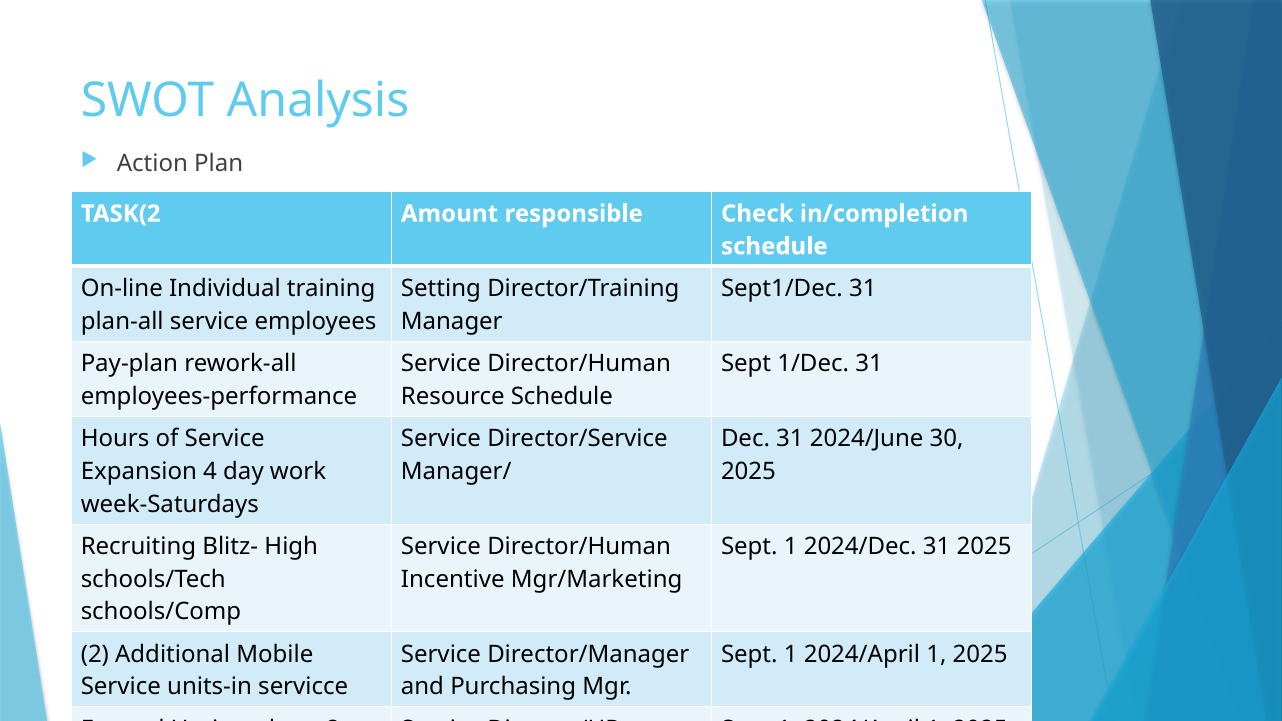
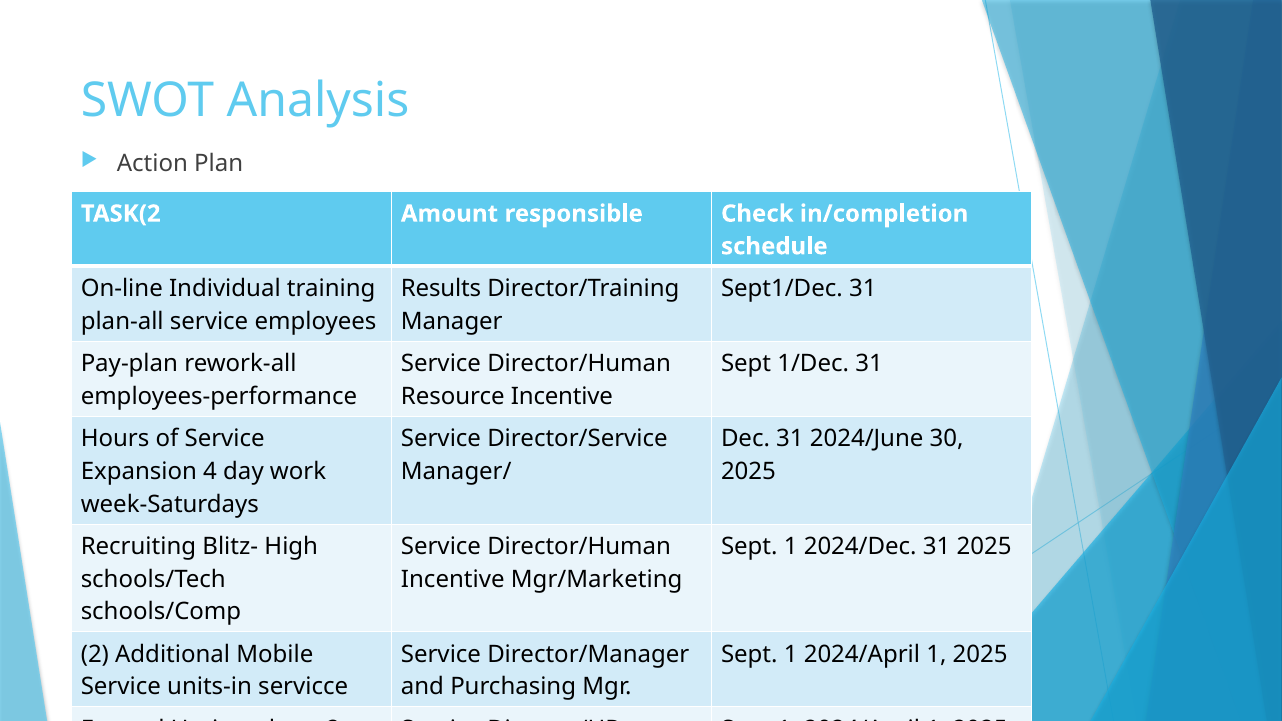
Setting: Setting -> Results (441, 289)
Resource Schedule: Schedule -> Incentive (562, 397)
